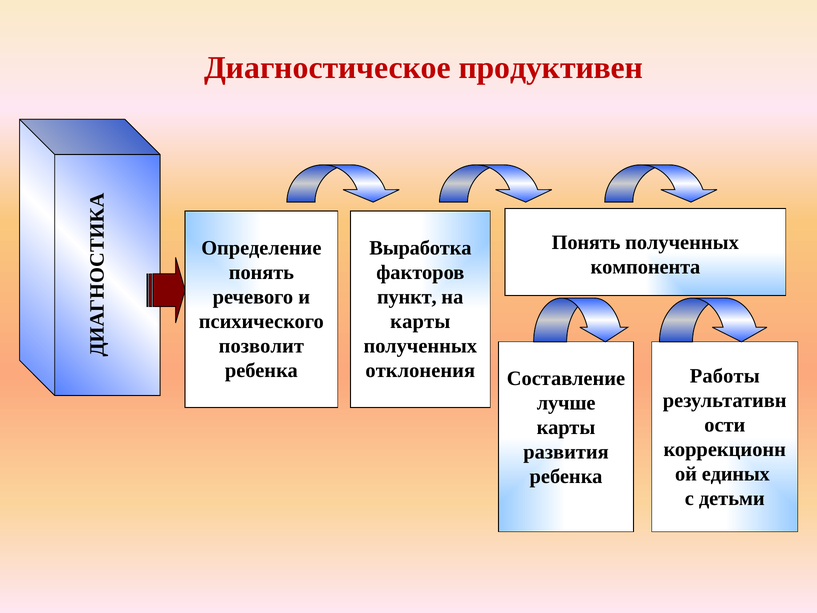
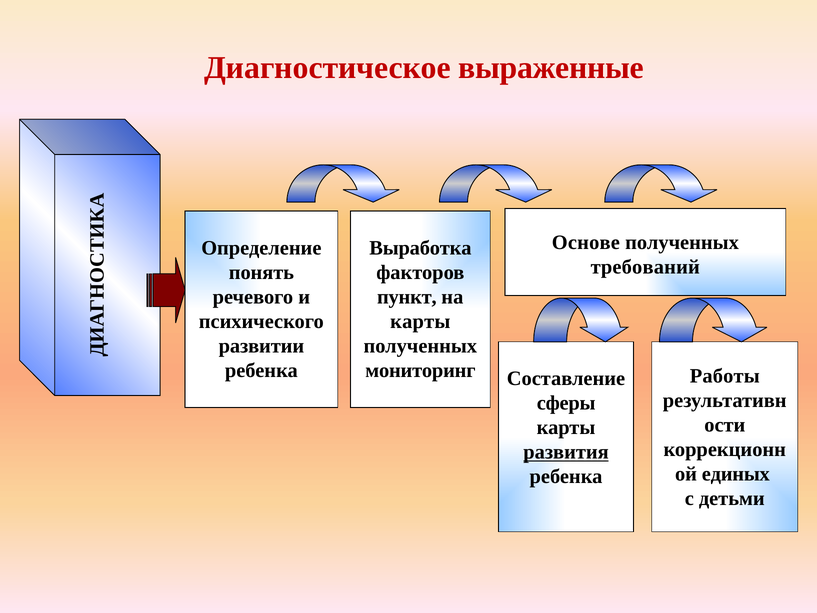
продуктивен: продуктивен -> выраженные (551, 68)
Понять: Понять -> Основе (586, 242)
компонента: компонента -> требований (645, 267)
позволит: позволит -> развитии (261, 346)
отклонения: отклонения -> мониторинг (420, 370)
лучше: лучше -> сферы (566, 403)
развития underline: none -> present (566, 452)
